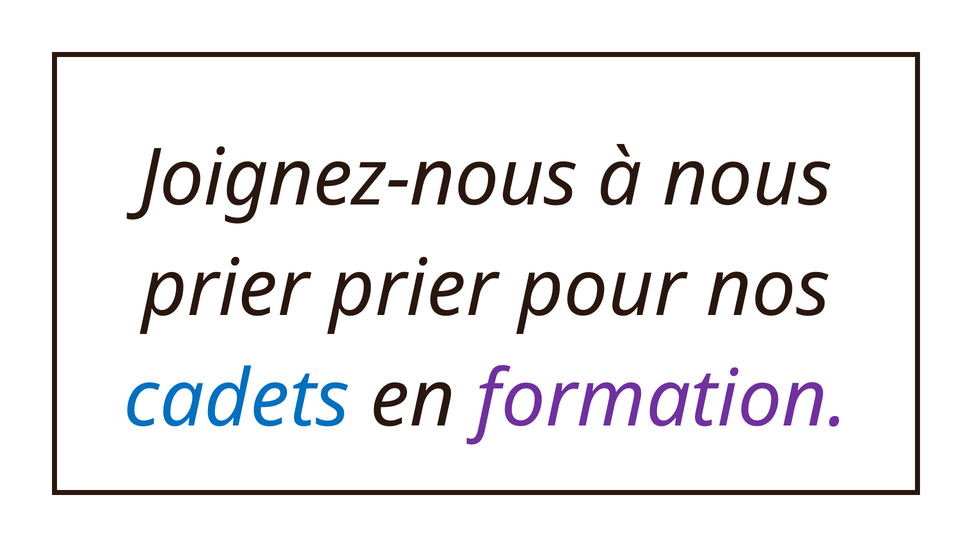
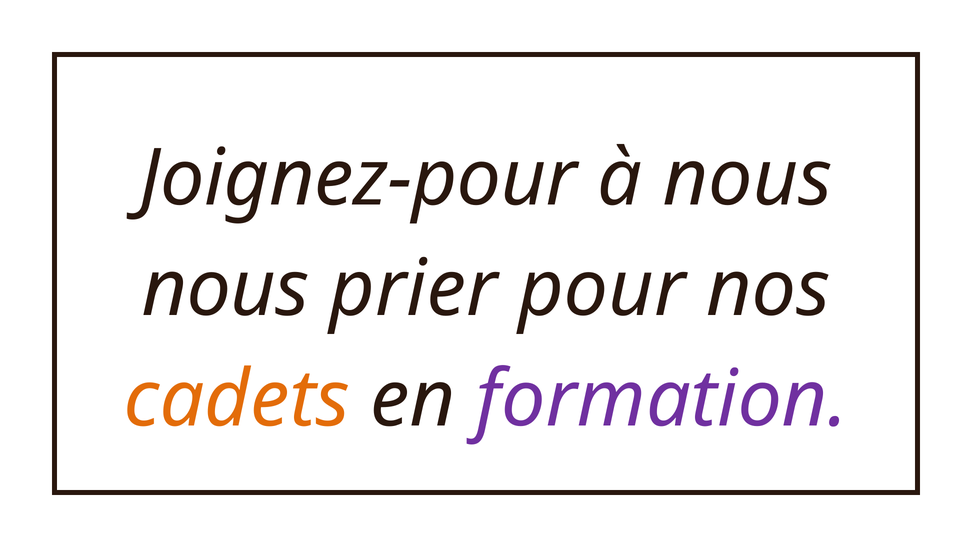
Joignez-nous: Joignez-nous -> Joignez-pour (358, 179)
prier: prier -> nous (226, 289)
cadets colour: blue -> orange (237, 400)
